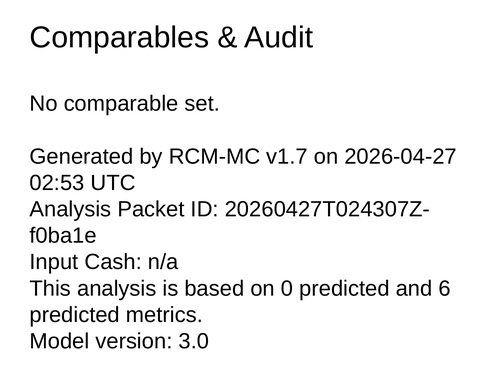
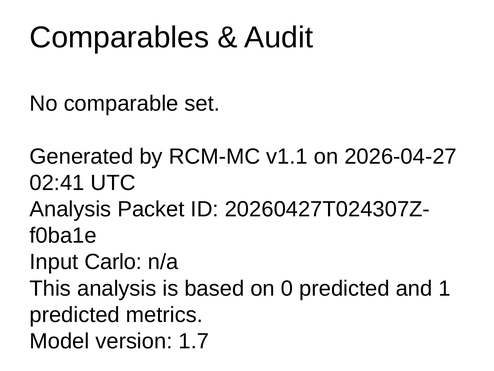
v1.7: v1.7 -> v1.1 (287, 156)
02:53: 02:53 -> 02:41 (57, 183)
Cash: Cash -> Carlo (113, 262)
6: 6 -> 1 (445, 288)
3.0: 3.0 -> 1.7 (194, 341)
